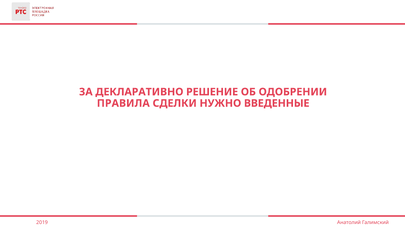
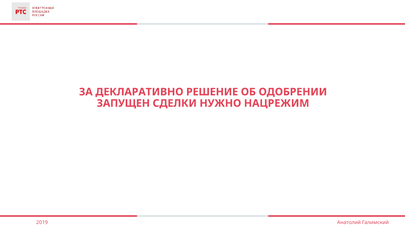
ПРАВИЛА: ПРАВИЛА -> ЗАПУЩЕН (123, 103)
ВВЕДЕННЫЕ: ВВЕДЕННЫЕ -> НАЦРЕЖИМ (277, 103)
